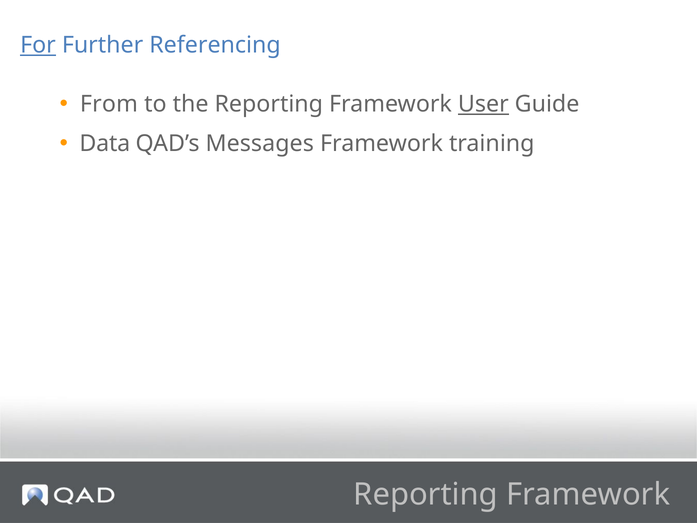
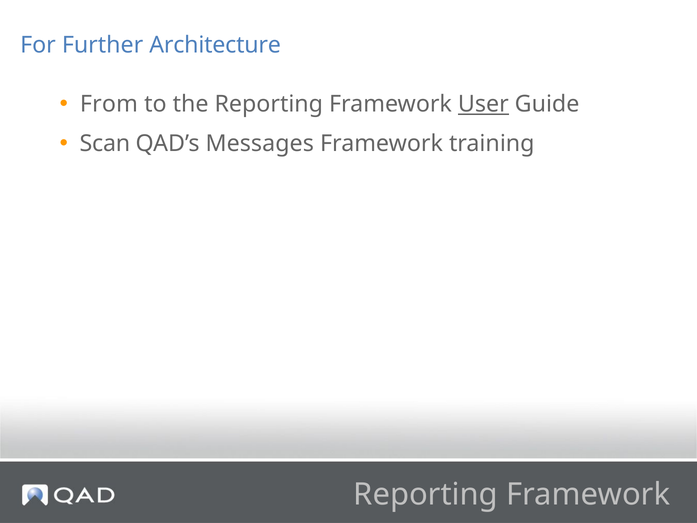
For underline: present -> none (38, 45)
Referencing: Referencing -> Architecture (215, 45)
Data: Data -> Scan (105, 144)
